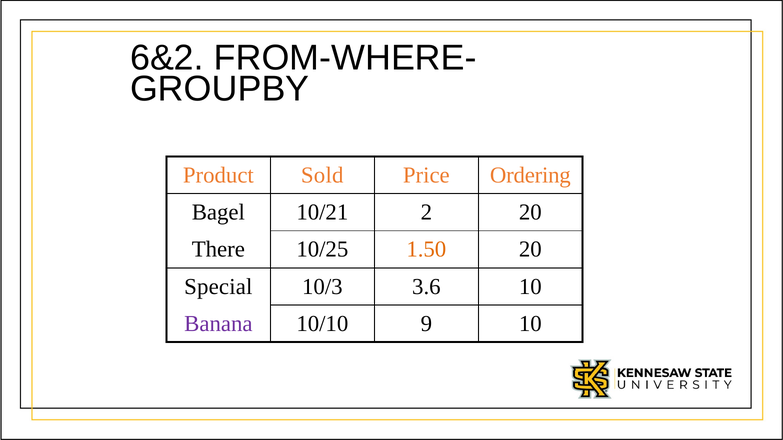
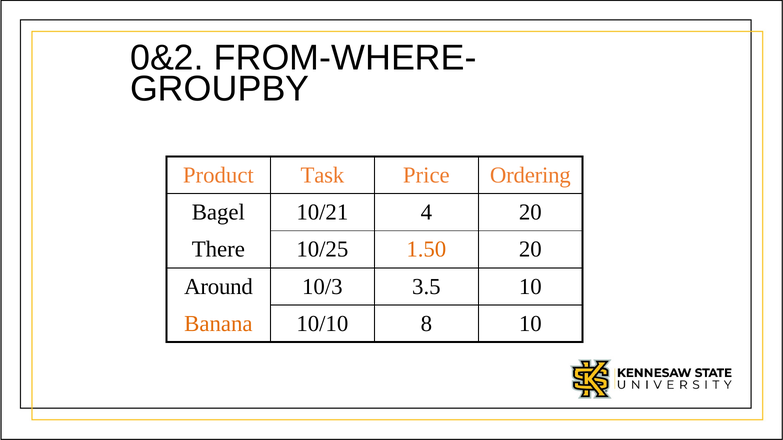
6&2: 6&2 -> 0&2 (167, 58)
Sold: Sold -> Task (322, 175)
2: 2 -> 4 (426, 213)
Special: Special -> Around (219, 287)
3.6: 3.6 -> 3.5 (426, 287)
Banana colour: purple -> orange (218, 324)
9: 9 -> 8 (426, 324)
